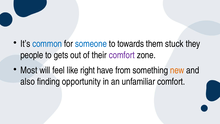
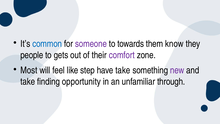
someone colour: blue -> purple (91, 44)
stuck: stuck -> know (174, 44)
right: right -> step (88, 70)
have from: from -> take (123, 70)
new colour: orange -> purple (177, 70)
also: also -> take (28, 82)
unfamiliar comfort: comfort -> through (171, 82)
